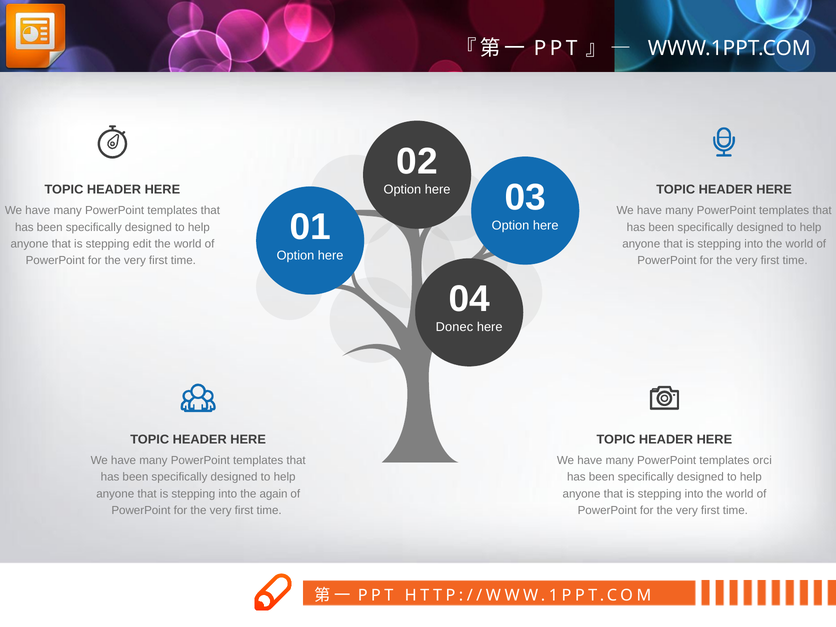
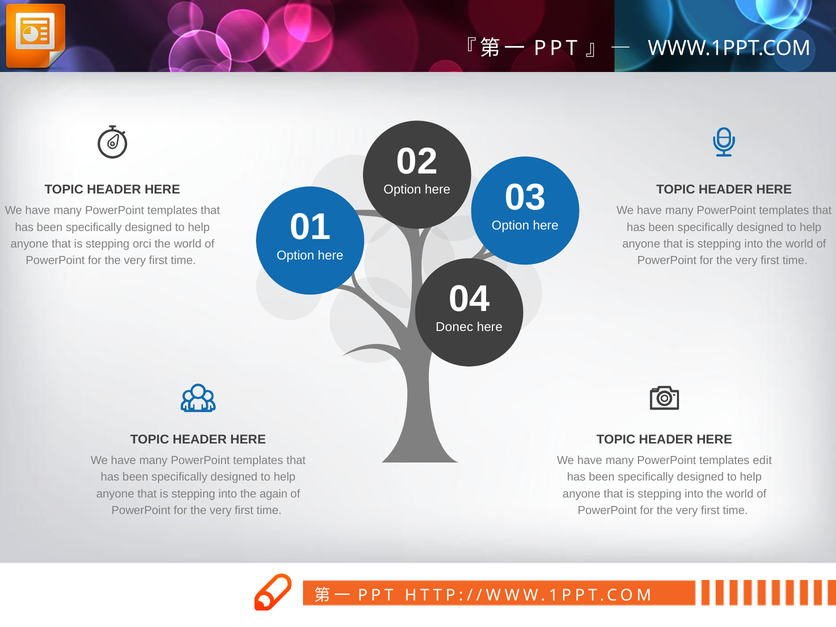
edit: edit -> orci (142, 244)
orci: orci -> edit (762, 460)
